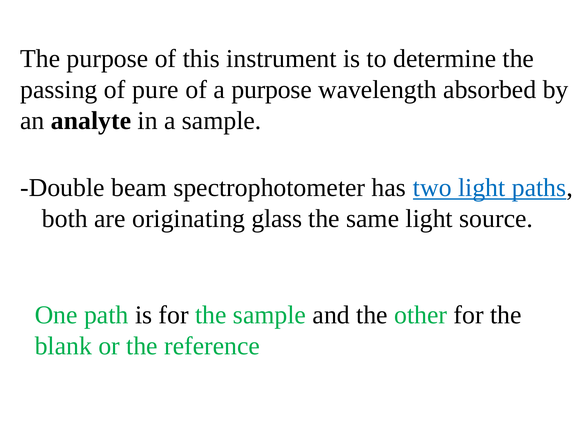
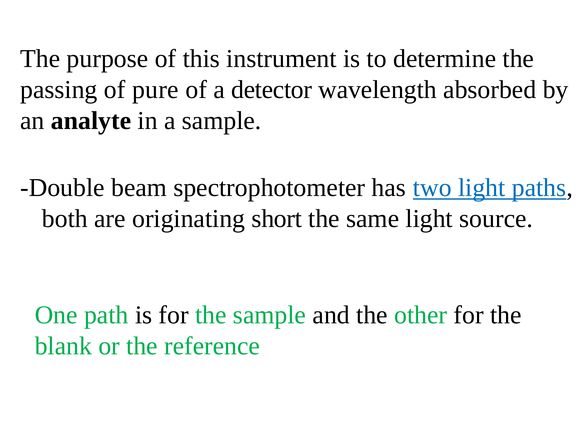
a purpose: purpose -> detector (272, 90)
glass: glass -> short (277, 219)
